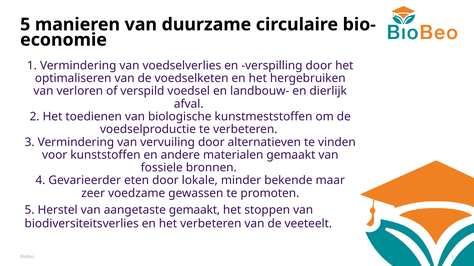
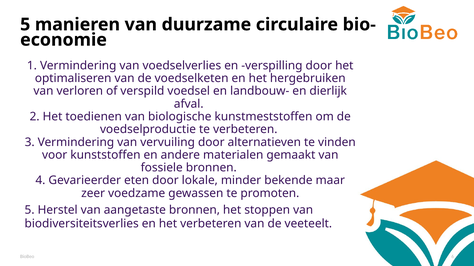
aangetaste gemaakt: gemaakt -> bronnen (194, 210)
